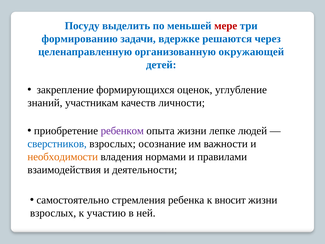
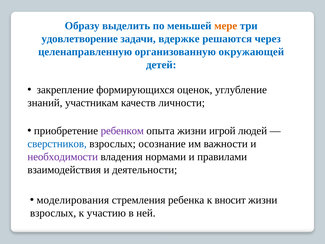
Посуду: Посуду -> Образу (82, 26)
мере colour: red -> orange (226, 26)
формированию: формированию -> удовлетворение (80, 39)
лепке: лепке -> игрой (222, 131)
необходимости colour: orange -> purple (63, 157)
самостоятельно: самостоятельно -> моделирования (73, 200)
